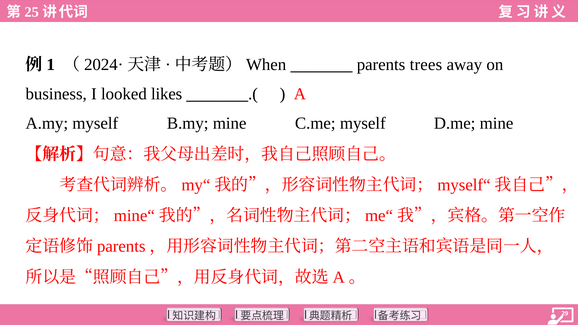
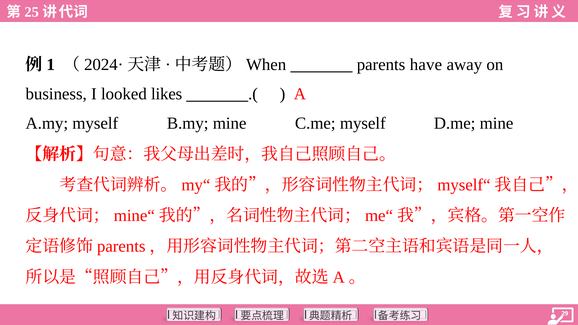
trees: trees -> have (426, 64)
